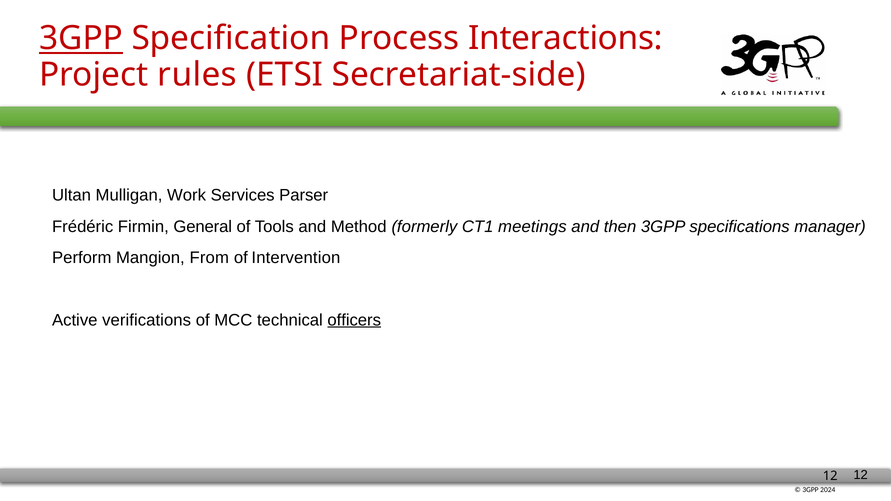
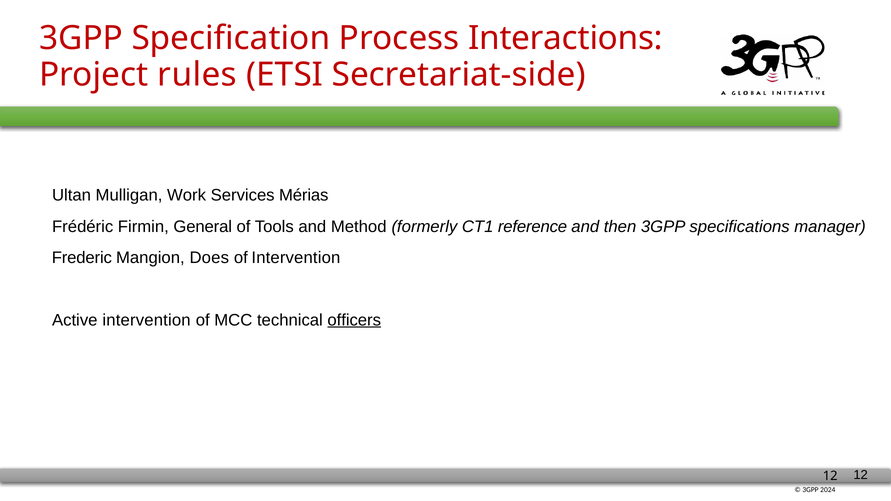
3GPP underline: present -> none (81, 38)
Parser: Parser -> Mérias (304, 195)
meetings: meetings -> reference (533, 227)
Perform: Perform -> Frederic (82, 258)
From: From -> Does (209, 258)
Active verifications: verifications -> intervention (147, 320)
